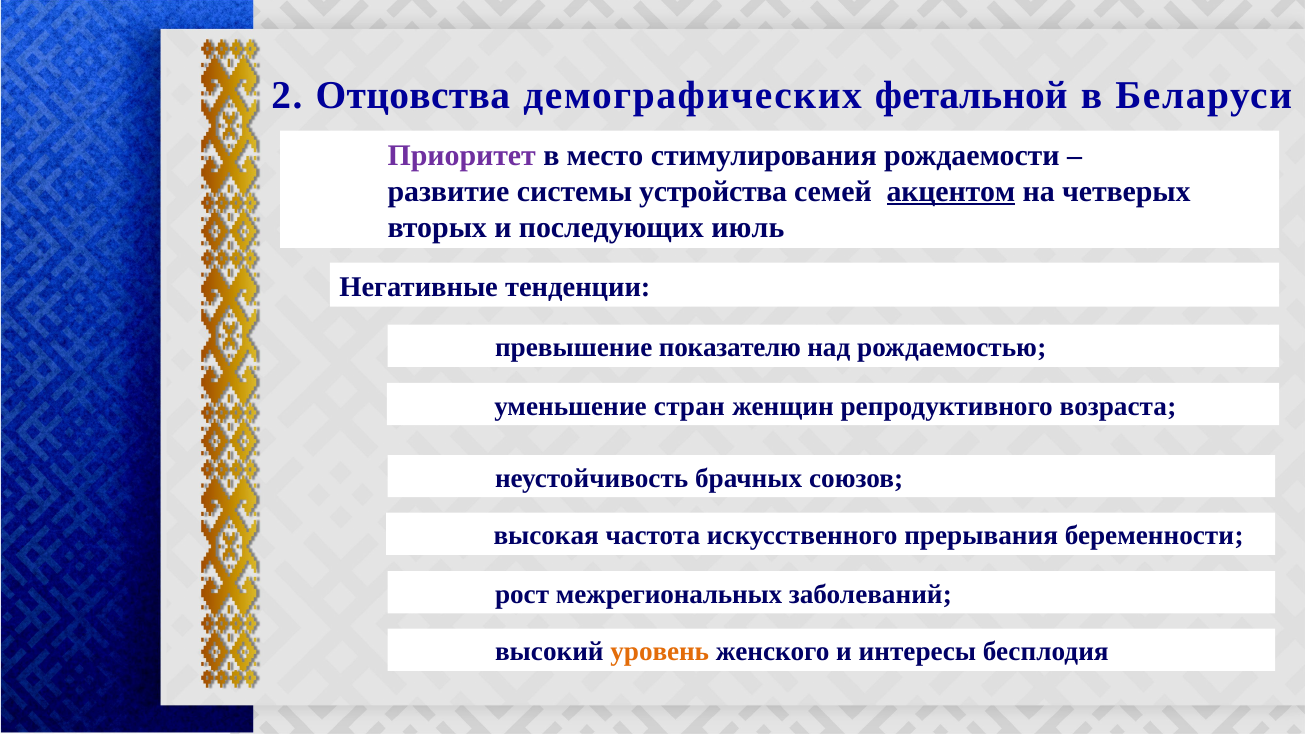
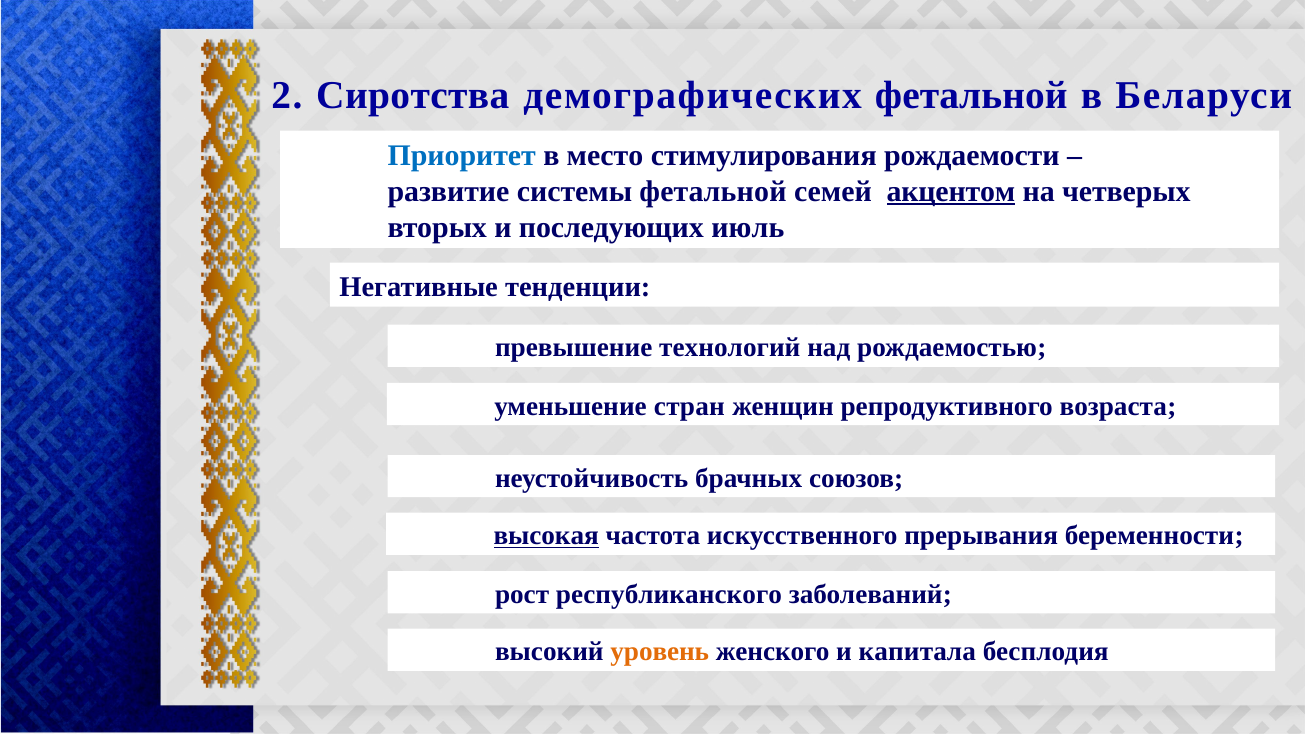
Отцовства: Отцовства -> Сиротства (413, 95)
Приоритет colour: purple -> blue (462, 156)
системы устройства: устройства -> фетальной (713, 191)
показателю: показателю -> технологий (730, 348)
высокая underline: none -> present (546, 536)
межрегиональных: межрегиональных -> республиканского (669, 594)
интересы: интересы -> капитала (917, 652)
